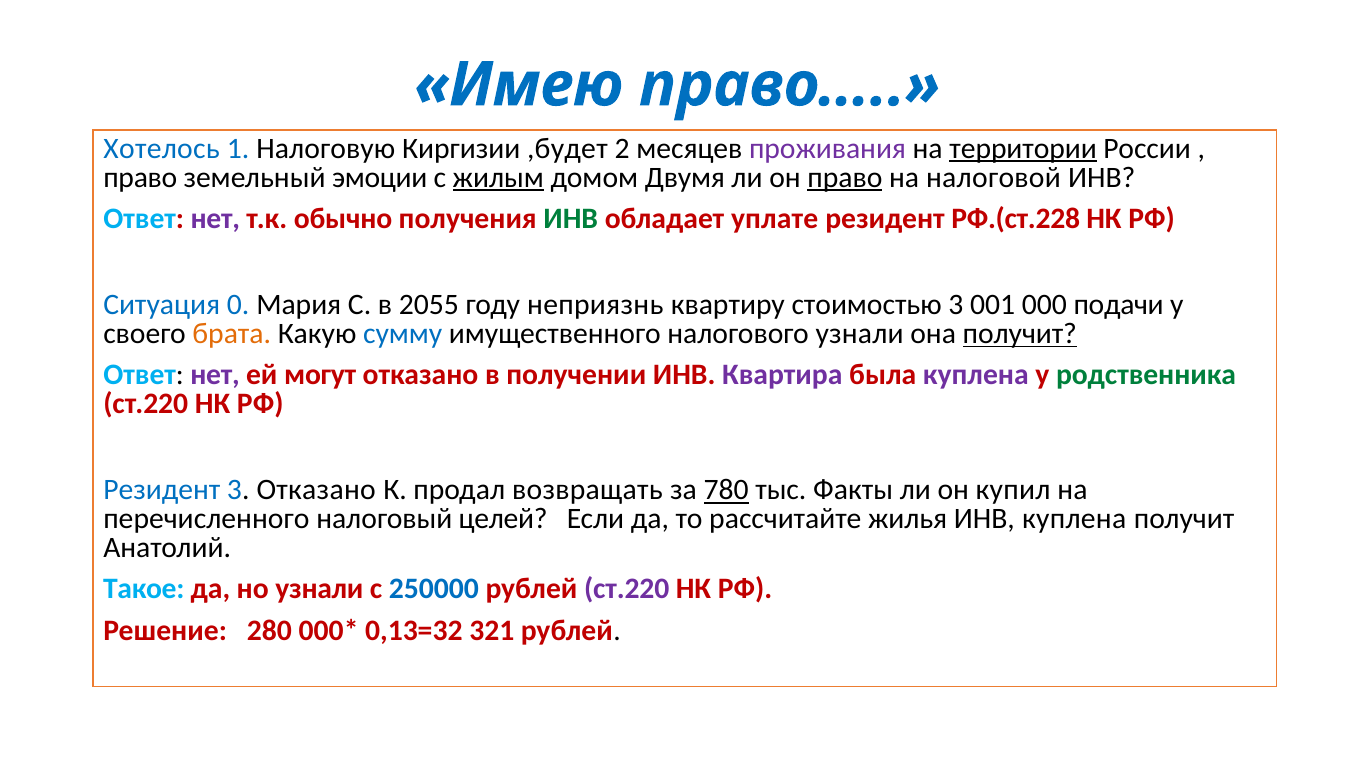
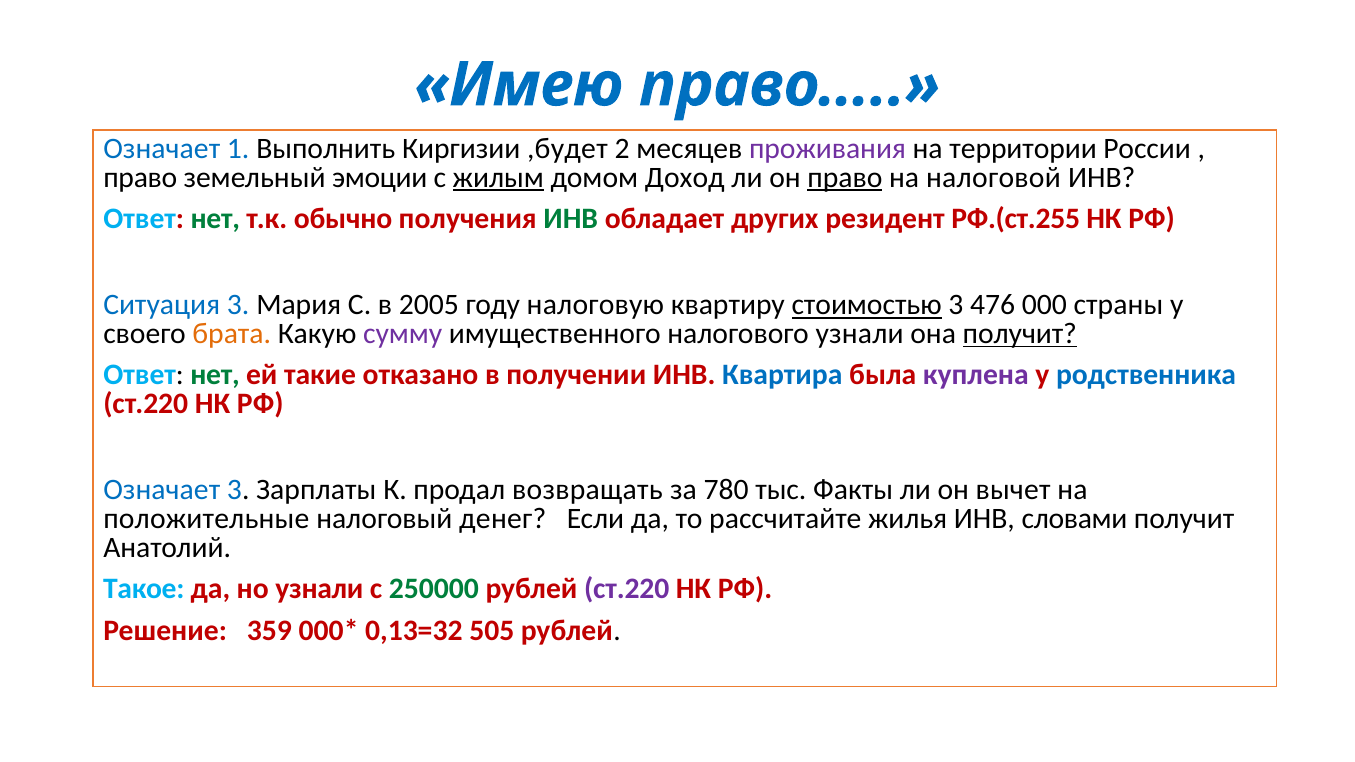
Хотелось: Хотелось -> Означает (162, 148)
Налоговую: Налоговую -> Выполнить (326, 148)
территории underline: present -> none (1023, 148)
Двумя: Двумя -> Доход (685, 177)
нет colour: purple -> green (215, 219)
уплате: уплате -> других (775, 219)
РФ.(ст.228: РФ.(ст.228 -> РФ.(ст.255 (1016, 219)
Ситуация 0: 0 -> 3 (238, 305)
2055: 2055 -> 2005 (429, 305)
неприязнь: неприязнь -> налоговую (595, 305)
стоимостью underline: none -> present (867, 305)
001: 001 -> 476 (993, 305)
подачи: подачи -> страны (1118, 305)
сумму colour: blue -> purple (403, 334)
нет colour: purple -> green (215, 375)
могут: могут -> такие (320, 375)
Квартира colour: purple -> blue (782, 375)
родственника colour: green -> blue (1146, 375)
Резидент: Резидент -> Означает (162, 490)
3 Отказано: Отказано -> Зарплаты (316, 490)
780 underline: present -> none (726, 490)
купил: купил -> вычет (1013, 490)
перечисленного: перечисленного -> положительные (206, 519)
целей: целей -> денег (503, 519)
ИНВ куплена: куплена -> словами (1075, 519)
250000 colour: blue -> green (434, 589)
280: 280 -> 359 (269, 631)
321: 321 -> 505 (492, 631)
